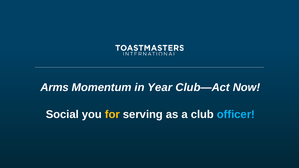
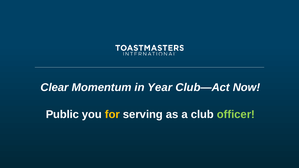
Arms: Arms -> Clear (55, 88)
Social: Social -> Public (62, 114)
officer colour: light blue -> light green (236, 114)
